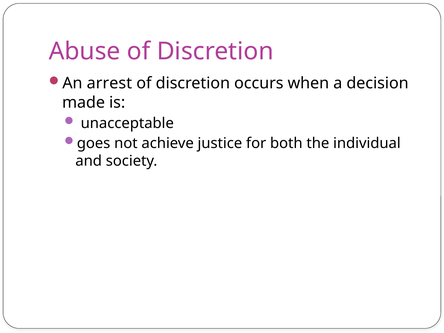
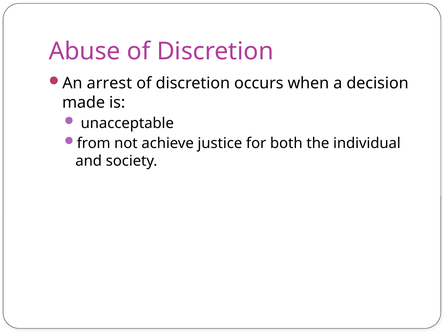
goes: goes -> from (94, 143)
